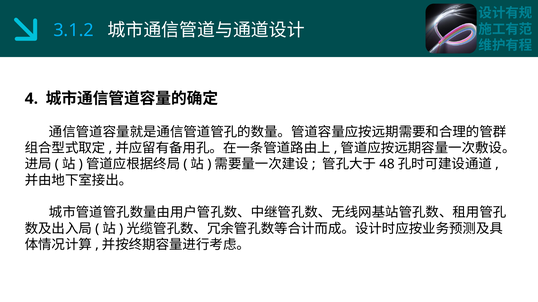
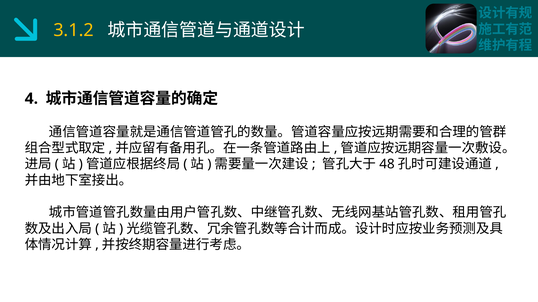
3.1.2 colour: light blue -> yellow (74, 30)
